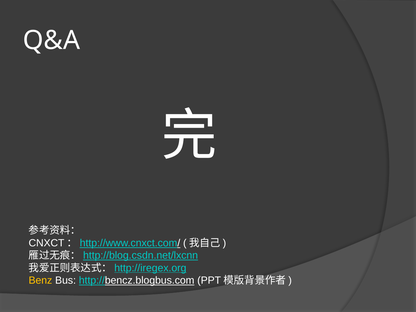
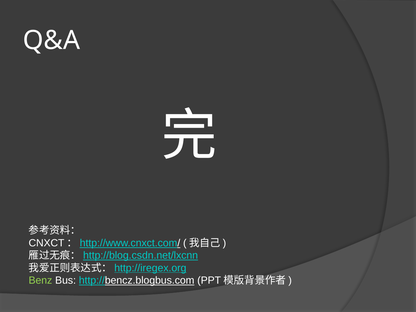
Benz colour: yellow -> light green (40, 280)
